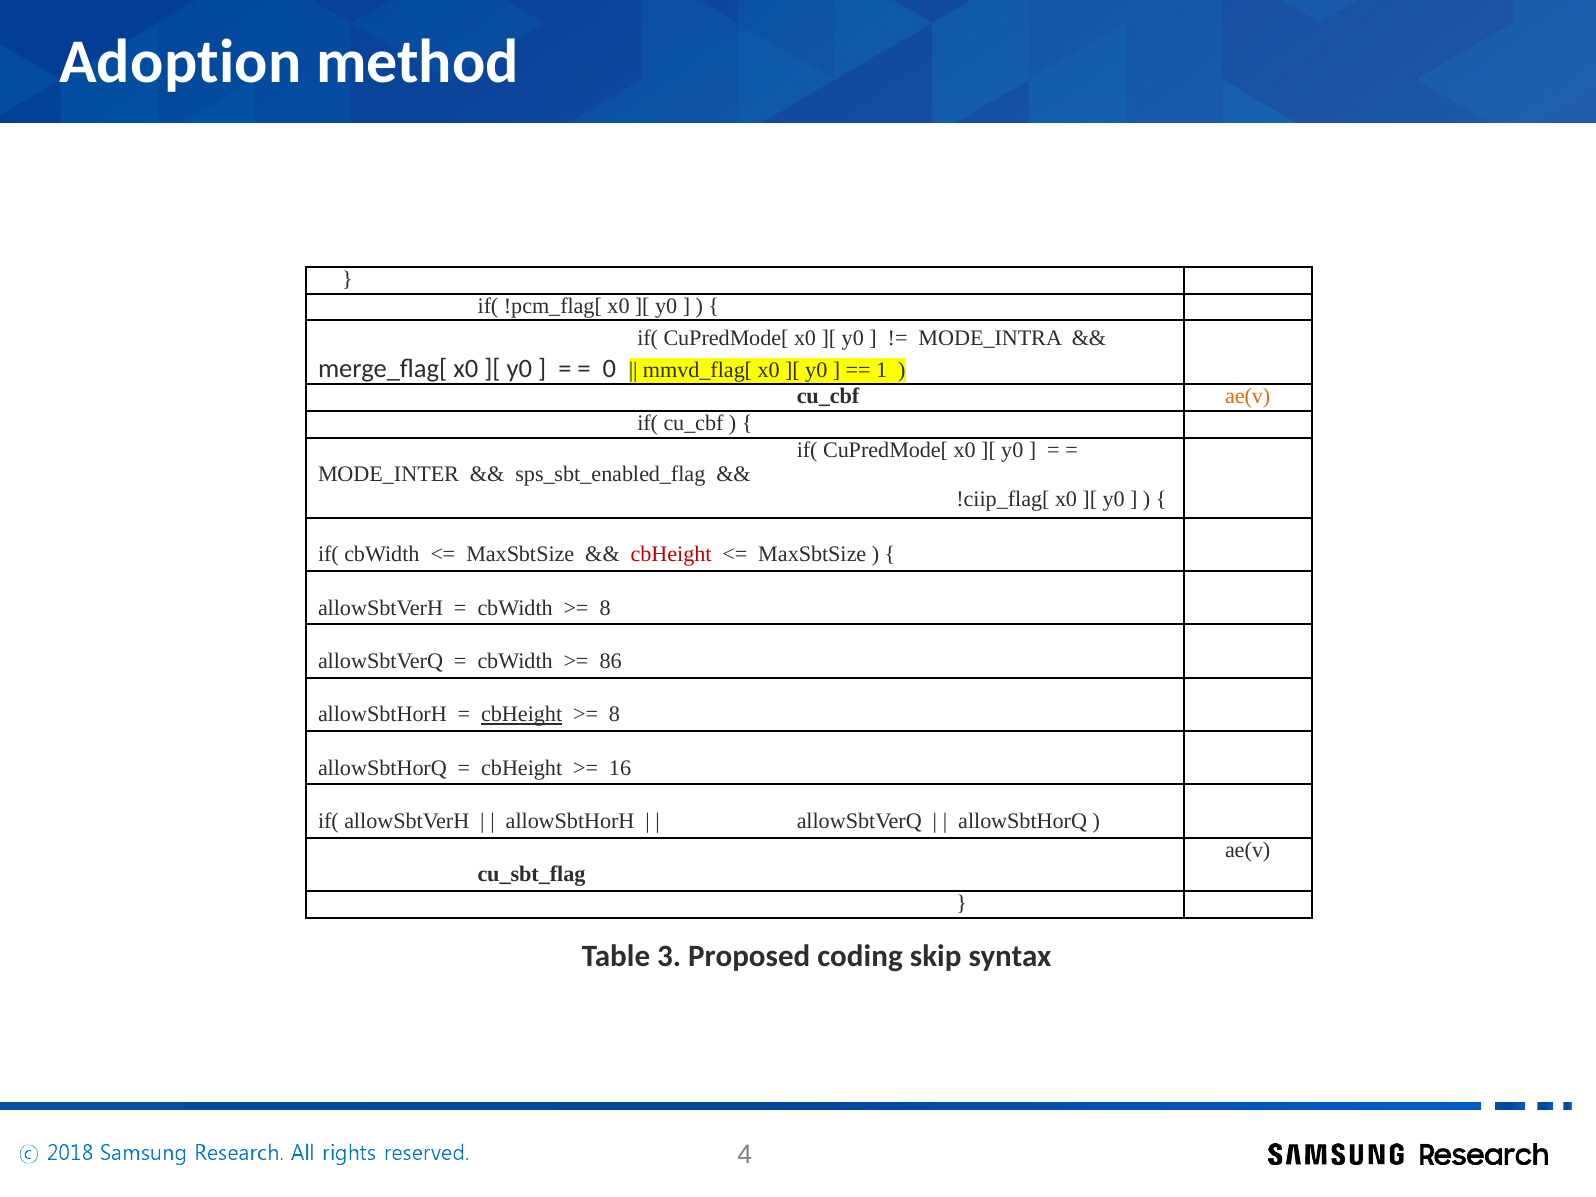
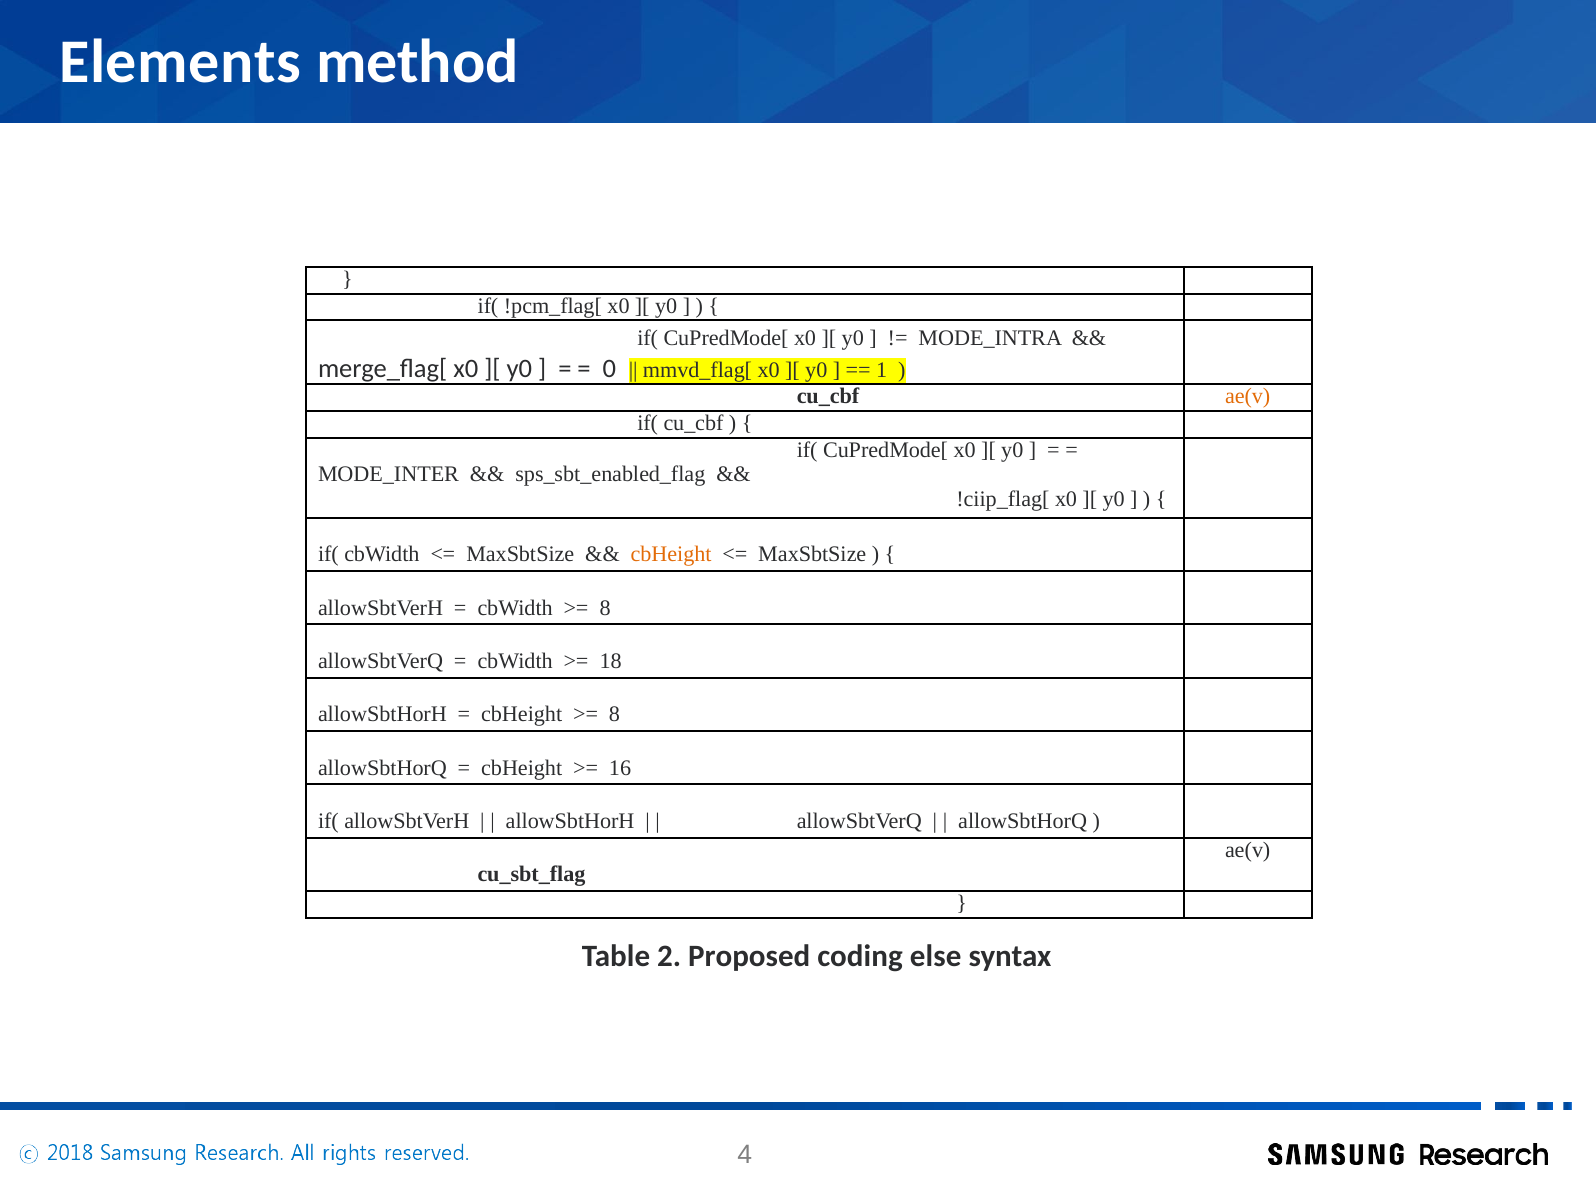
Adoption: Adoption -> Elements (180, 62)
cbHeight colour: red -> orange (671, 554)
86: 86 -> 18 (611, 661)
cbHeight underline: present -> none (522, 714)
3: 3 -> 2 (669, 956)
skip: skip -> else (936, 956)
